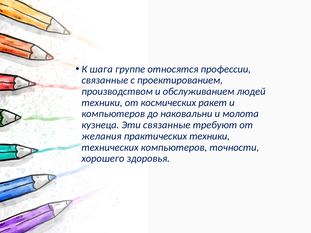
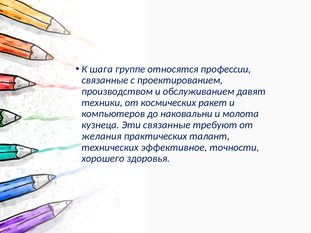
людей: людей -> давят (251, 92)
практических техники: техники -> талант (209, 136)
технических компьютеров: компьютеров -> эффективное (174, 148)
